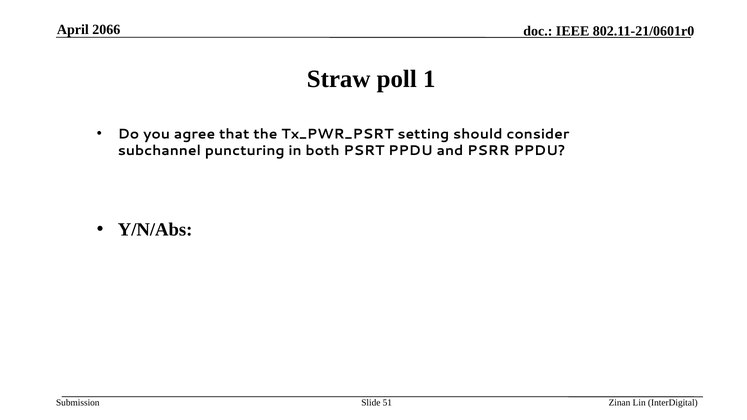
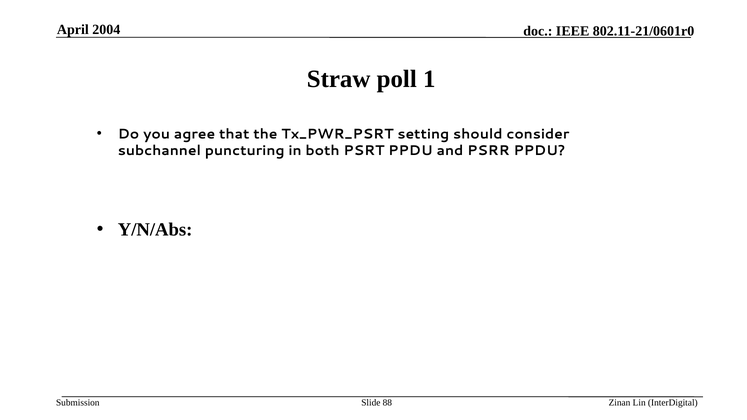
2066: 2066 -> 2004 (106, 30)
51: 51 -> 88 (387, 403)
